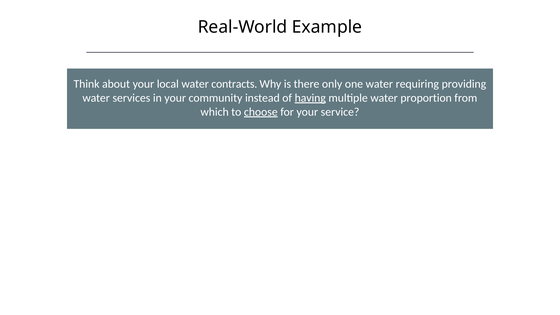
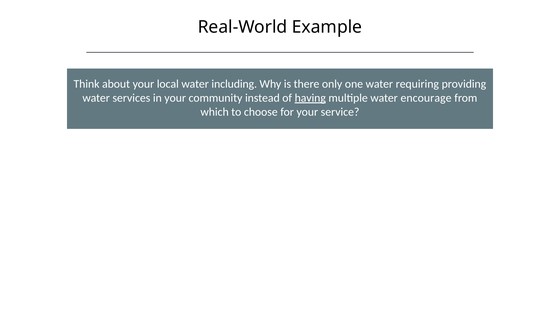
contracts: contracts -> including (234, 84)
proportion: proportion -> encourage (426, 98)
choose underline: present -> none (261, 112)
